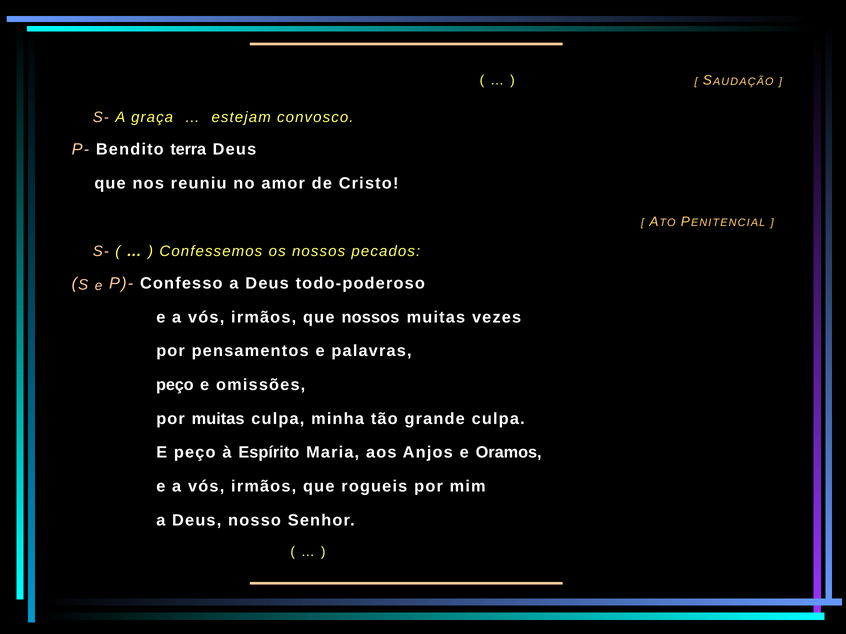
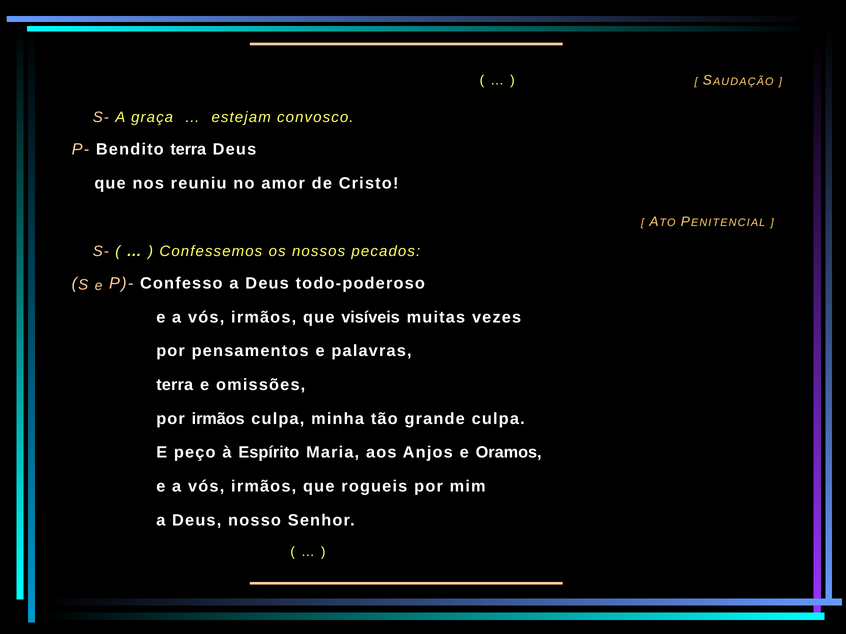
que nossos: nossos -> visíveis (371, 318)
peço: peço -> terra (175, 385)
por muitas: muitas -> irmãos (218, 419)
